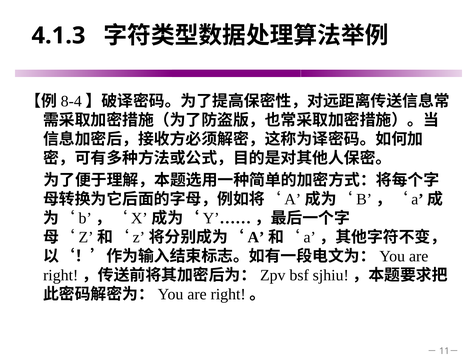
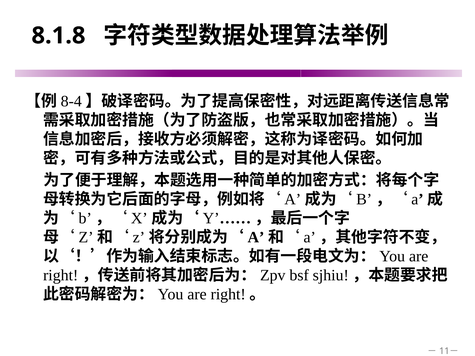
4.1.3: 4.1.3 -> 8.1.8 (58, 36)
